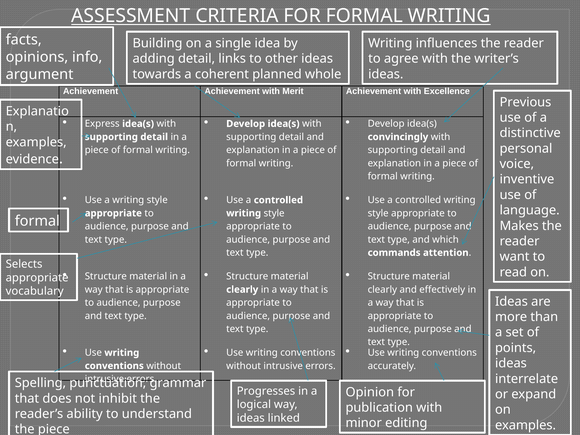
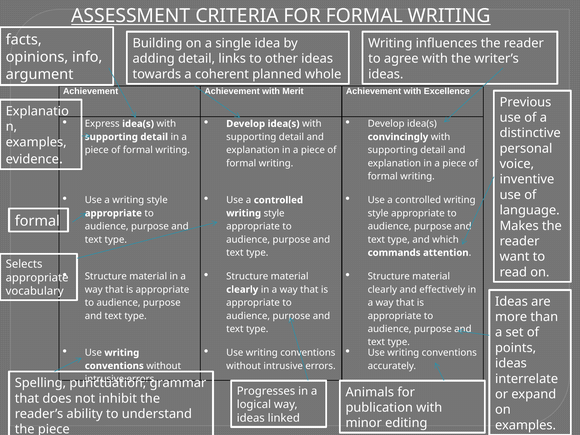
Opinion: Opinion -> Animals (370, 392)
